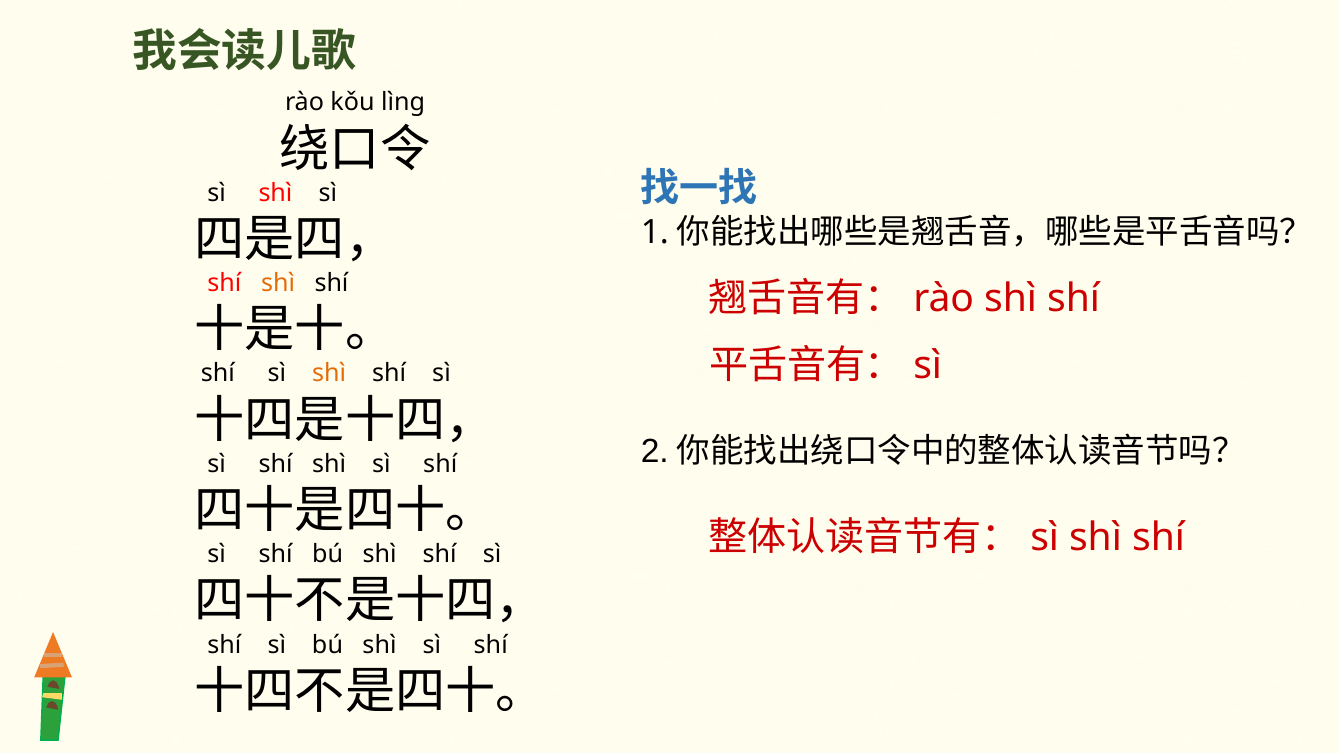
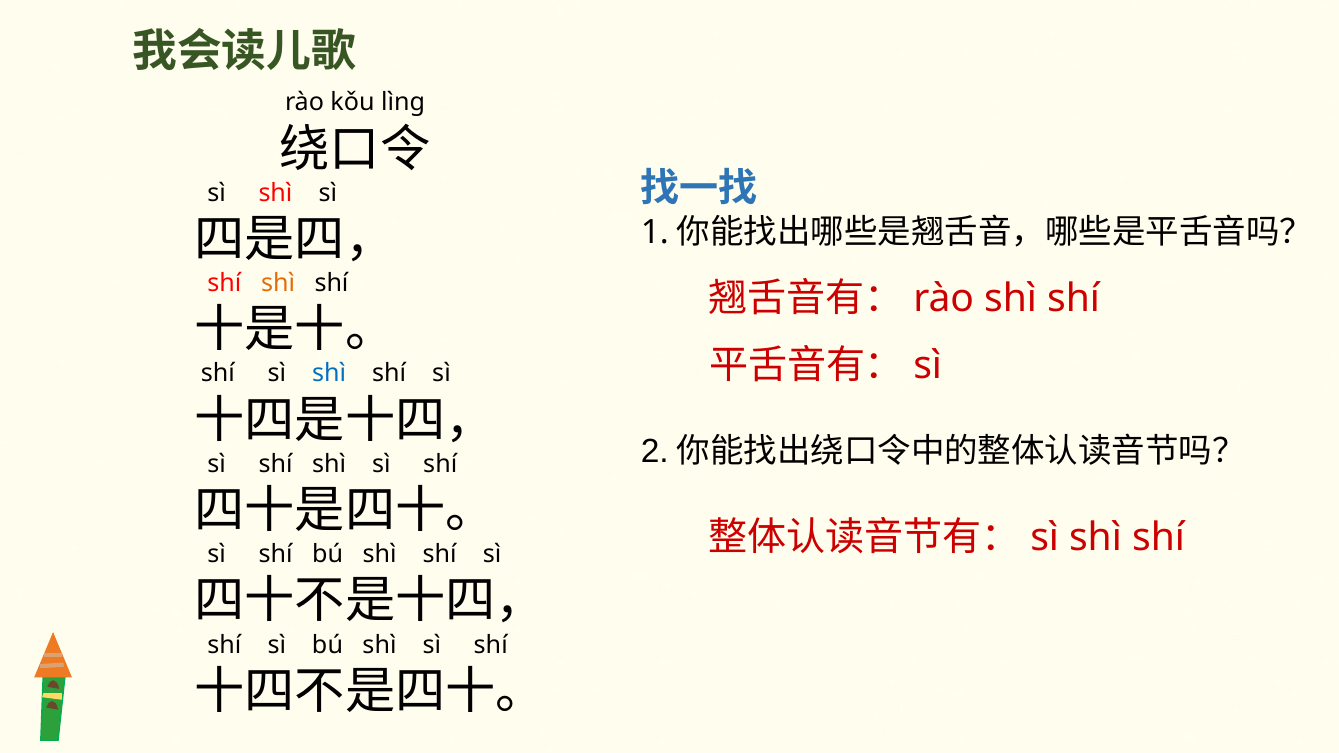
shì colour: orange -> blue (329, 374)
